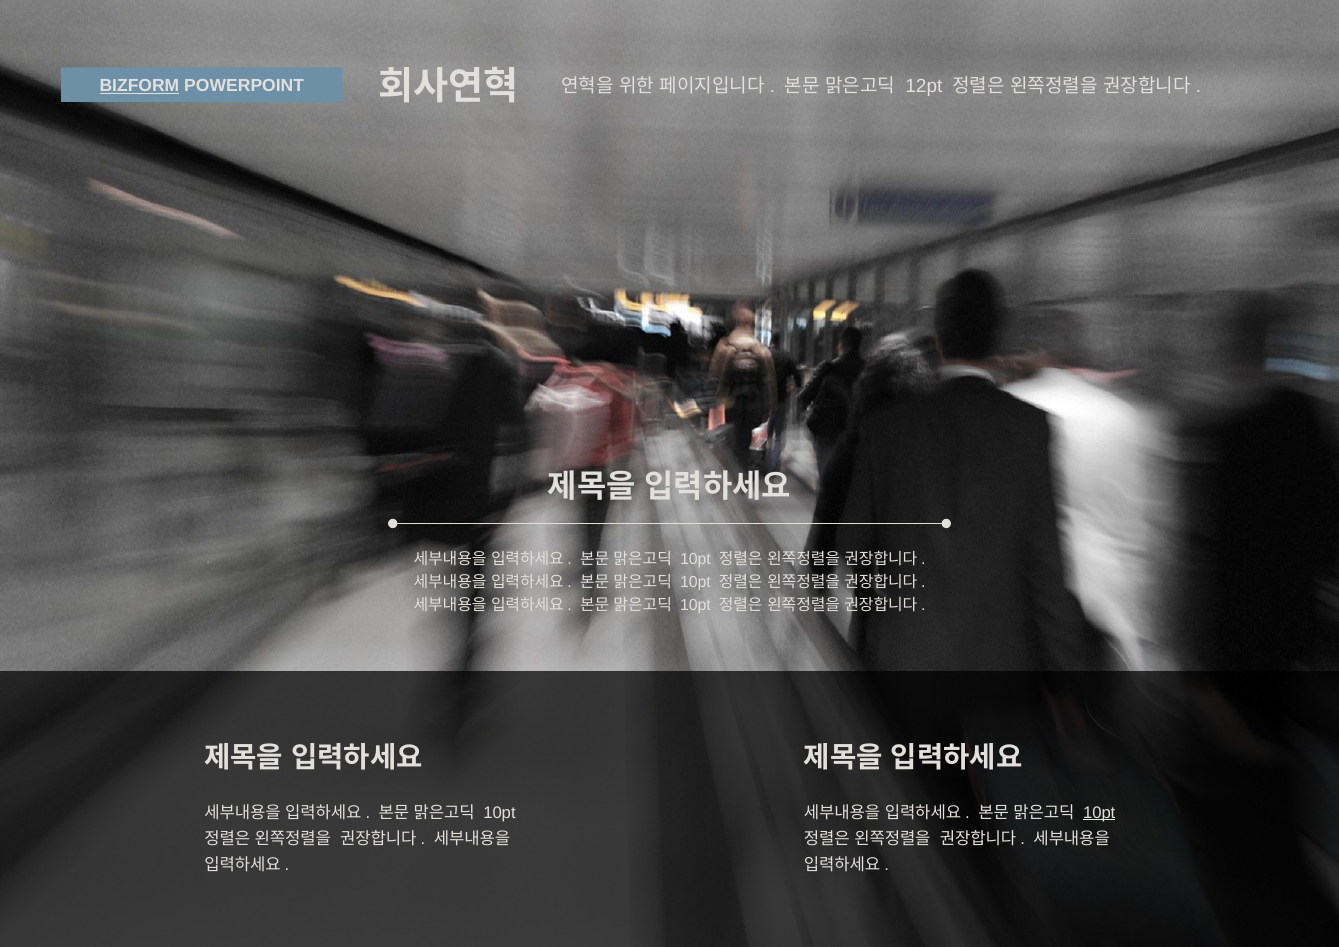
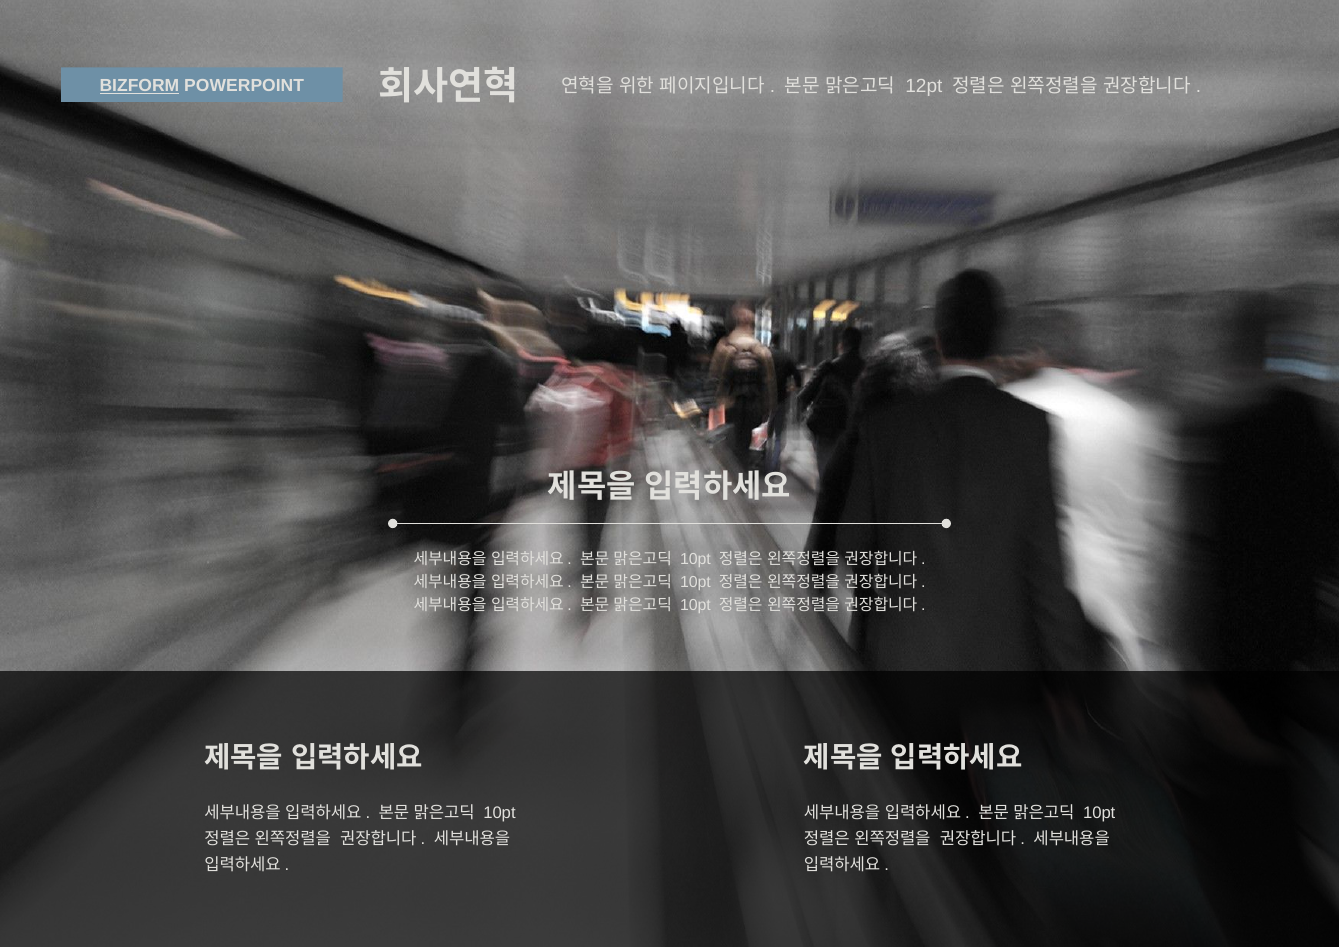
10pt underline: present -> none (1099, 812)
